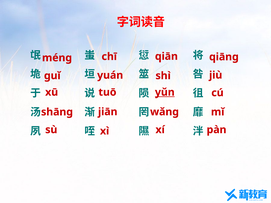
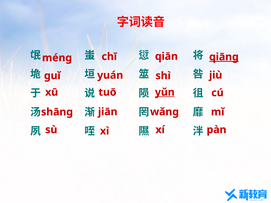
qiāng underline: none -> present (224, 57)
